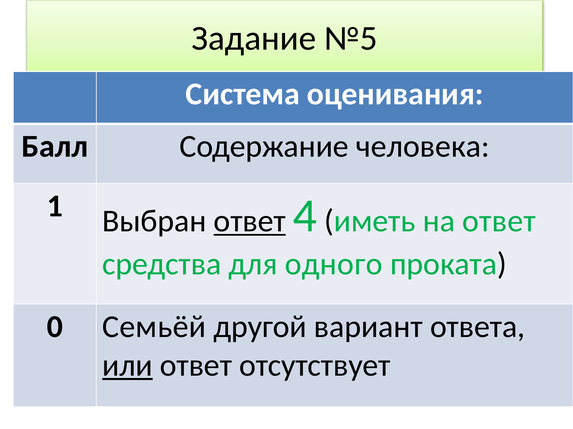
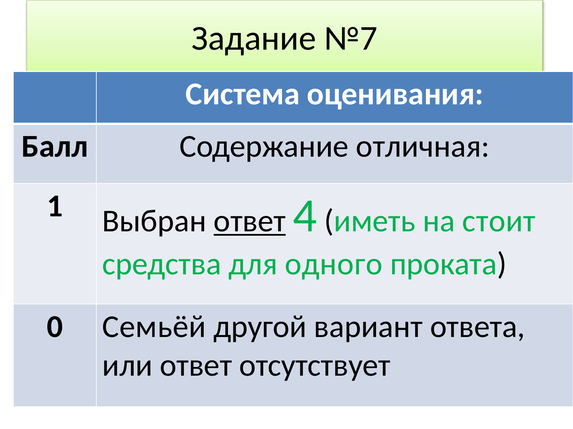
№5: №5 -> №7 (351, 38)
человека: человека -> отличная (423, 147)
на ответ: ответ -> стоит (499, 222)
или underline: present -> none (127, 366)
